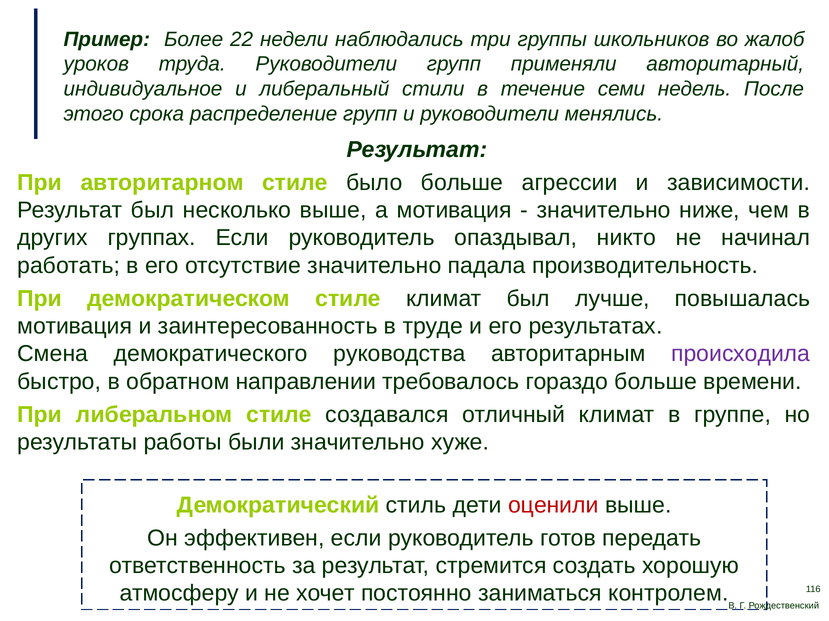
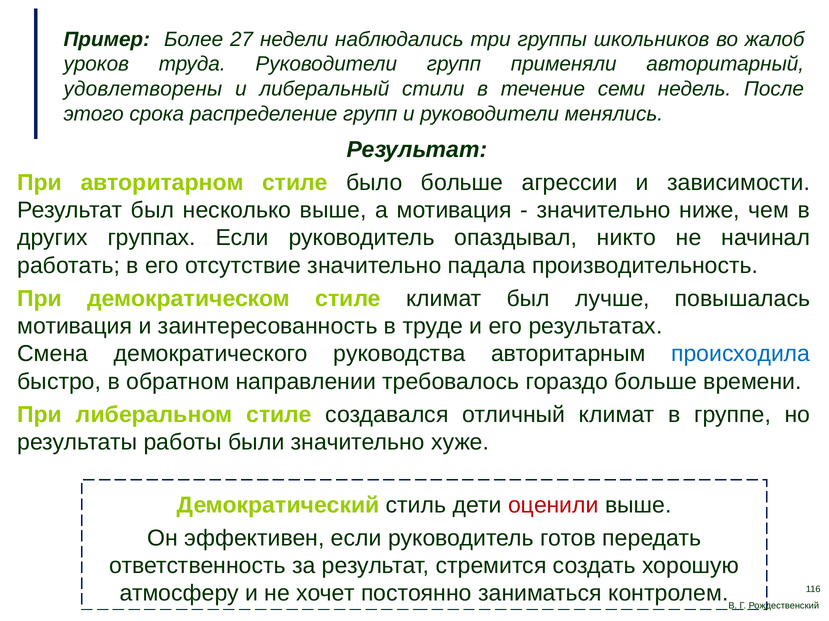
22: 22 -> 27 (242, 39)
индивидуальное: индивидуальное -> удовлетворены (143, 89)
происходила colour: purple -> blue (741, 354)
